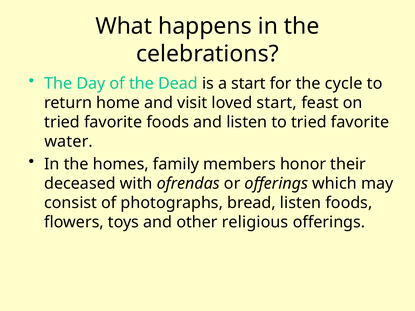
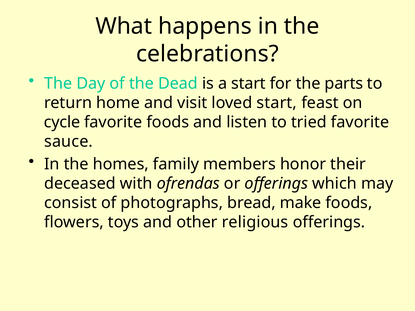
cycle: cycle -> parts (344, 84)
tried: tried -> cycle (62, 122)
water: water -> sauce (69, 142)
bread listen: listen -> make (301, 203)
